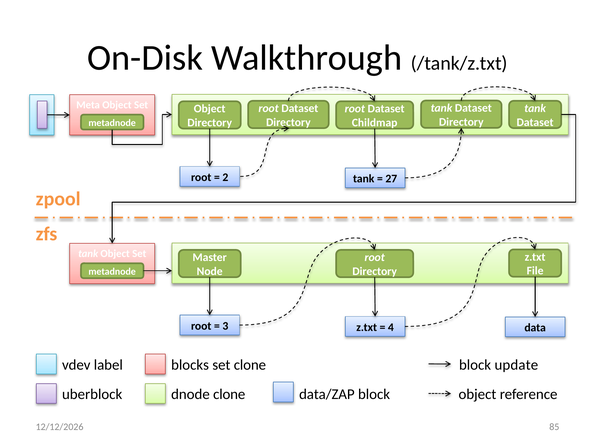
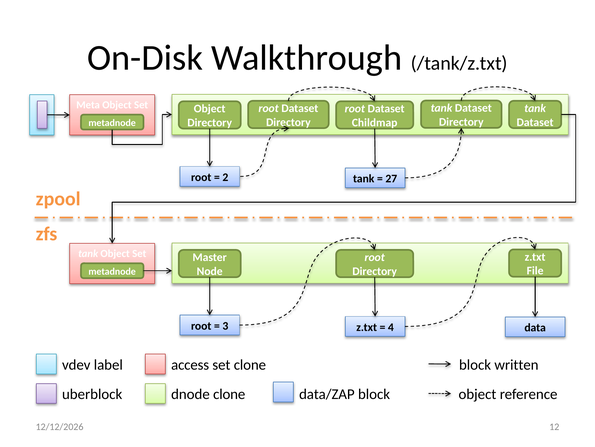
blocks: blocks -> access (190, 364)
update: update -> written (516, 364)
85: 85 -> 12 (554, 426)
